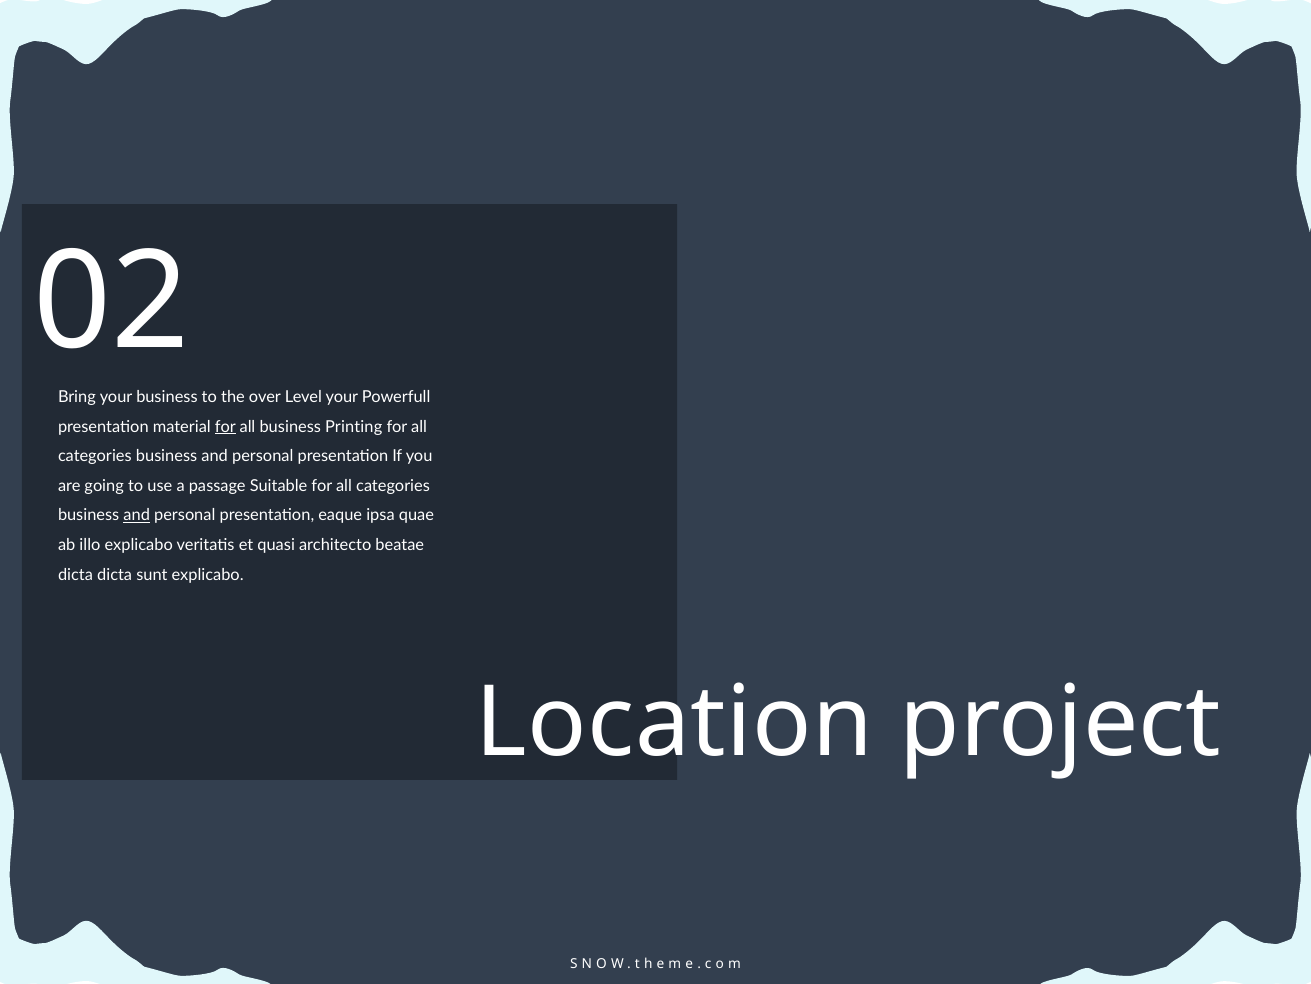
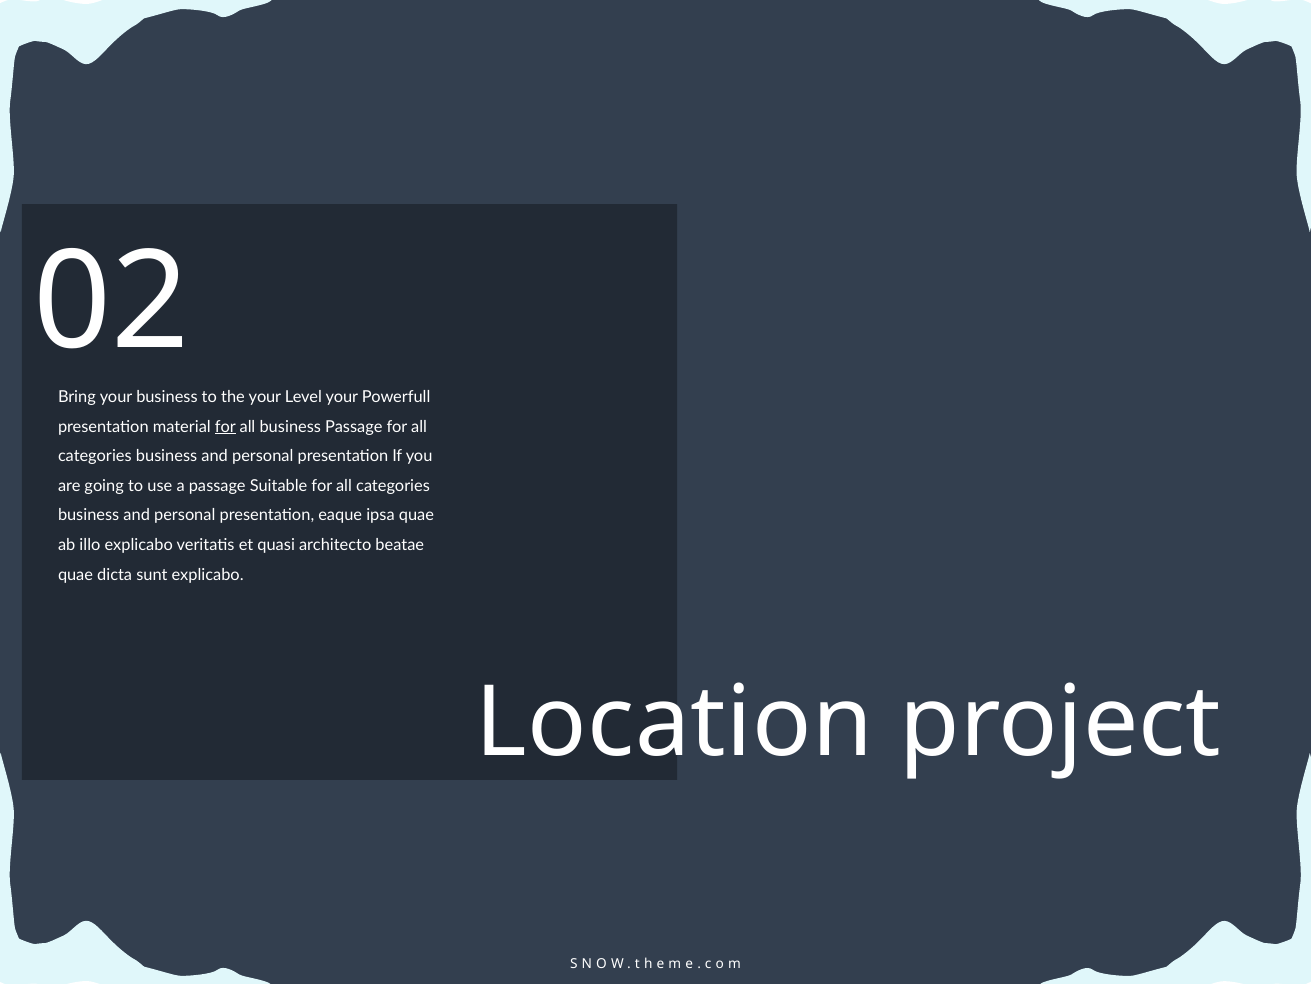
the over: over -> your (265, 397)
business Printing: Printing -> Passage (354, 426)
and underline: present -> none (137, 515)
dicta: dicta -> quae (75, 574)
